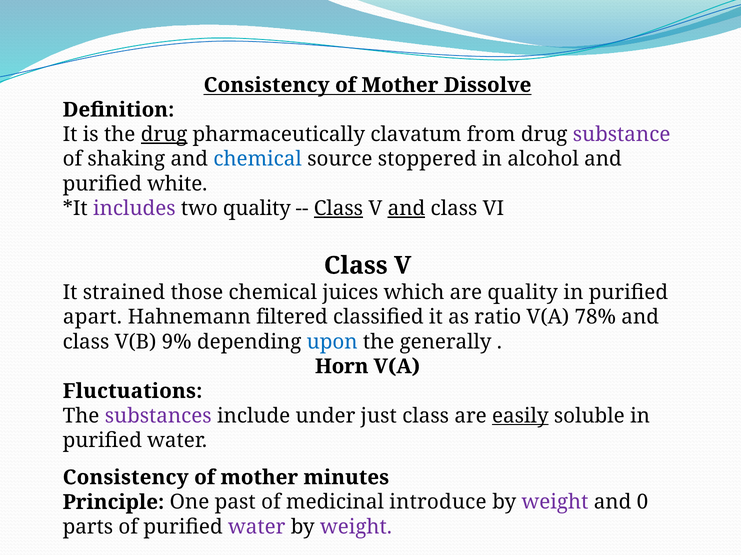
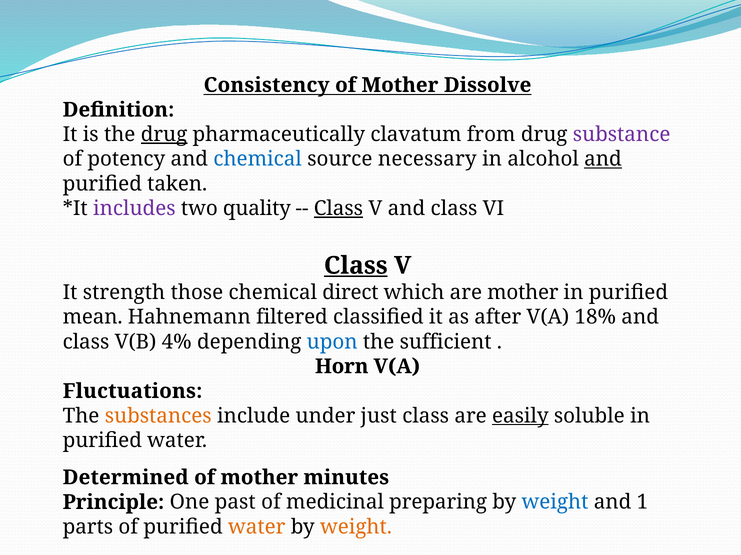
shaking: shaking -> potency (126, 159)
stoppered: stoppered -> necessary (427, 159)
and underline: none -> present (603, 159)
white: white -> taken (177, 184)
and underline: present -> none (406, 209)
Class underline: none -> present (356, 266)
strained: strained -> strength (124, 293)
juices: juices -> direct (350, 293)
are quality: quality -> mother (523, 293)
apart: apart -> mean (93, 317)
ratio: ratio -> after (498, 317)
78%: 78% -> 18% (595, 317)
9%: 9% -> 4% (177, 342)
generally: generally -> sufficient (446, 342)
substances colour: purple -> orange (158, 416)
Consistency: Consistency -> Determined (126, 478)
introduce: introduce -> preparing (438, 503)
weight colour: purple -> blue (555, 503)
0: 0 -> 1 (642, 503)
water colour: purple -> orange (257, 528)
weight colour: purple -> orange (356, 528)
